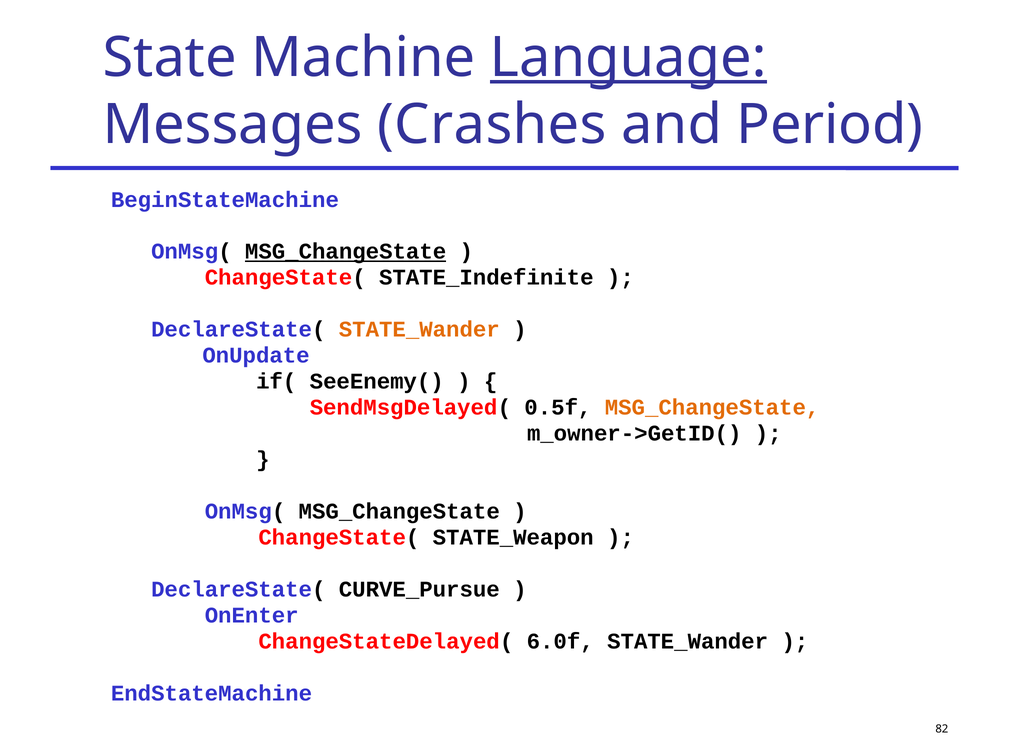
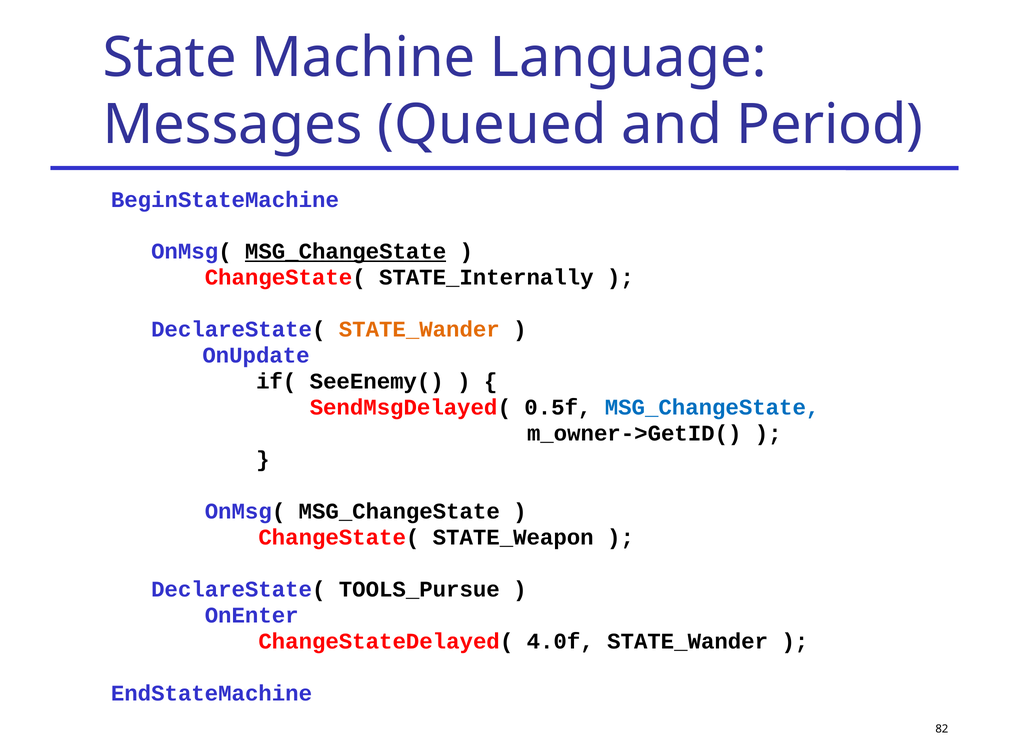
Language underline: present -> none (628, 58)
Crashes: Crashes -> Queued (492, 125)
STATE_Indefinite: STATE_Indefinite -> STATE_Internally (486, 278)
MSG_ChangeState colour: orange -> blue (712, 408)
CURVE_Pursue: CURVE_Pursue -> TOOLS_Pursue (419, 590)
6.0f: 6.0f -> 4.0f (560, 642)
